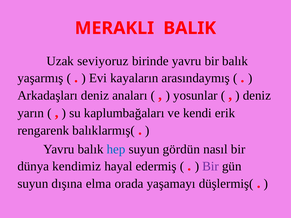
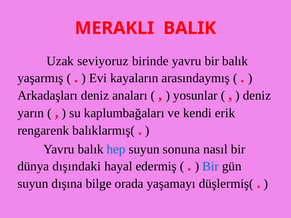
gördün: gördün -> sonuna (181, 149)
kendimiz: kendimiz -> dışındaki (77, 166)
Bir colour: purple -> blue (211, 166)
elma: elma -> bilge (99, 184)
